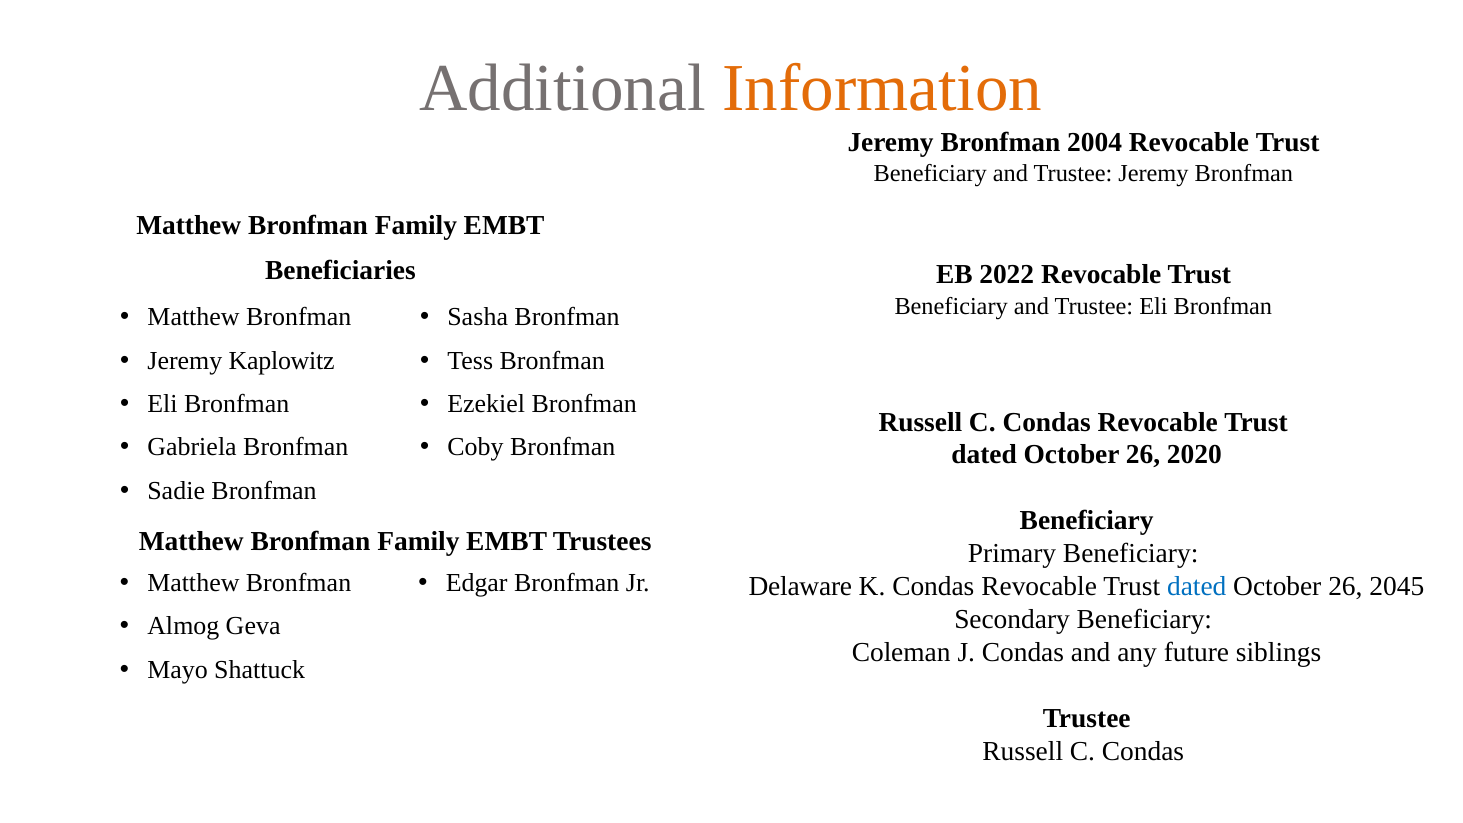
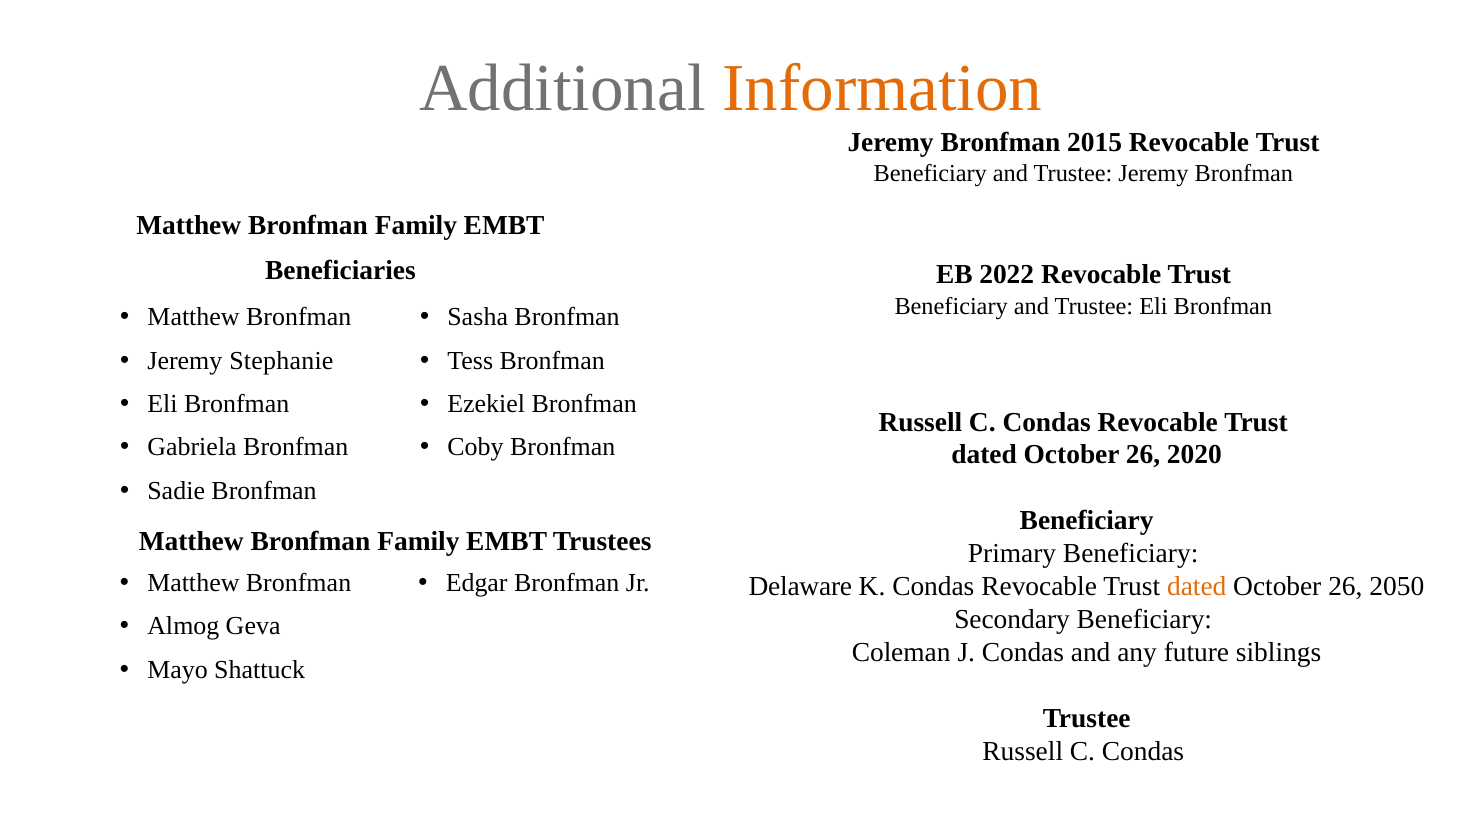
2004: 2004 -> 2015 (1095, 142)
Kaplowitz: Kaplowitz -> Stephanie (281, 361)
dated colour: blue -> orange (1197, 587)
2045: 2045 -> 2050 (1397, 587)
